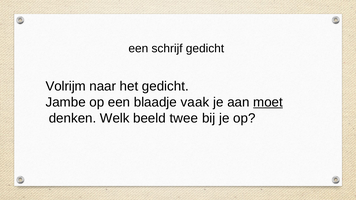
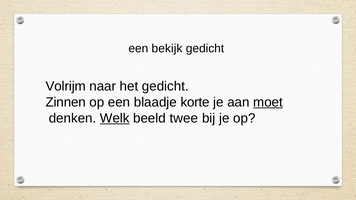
schrijf: schrijf -> bekijk (167, 49)
Jambe: Jambe -> Zinnen (66, 102)
vaak: vaak -> korte (195, 102)
Welk underline: none -> present (115, 118)
